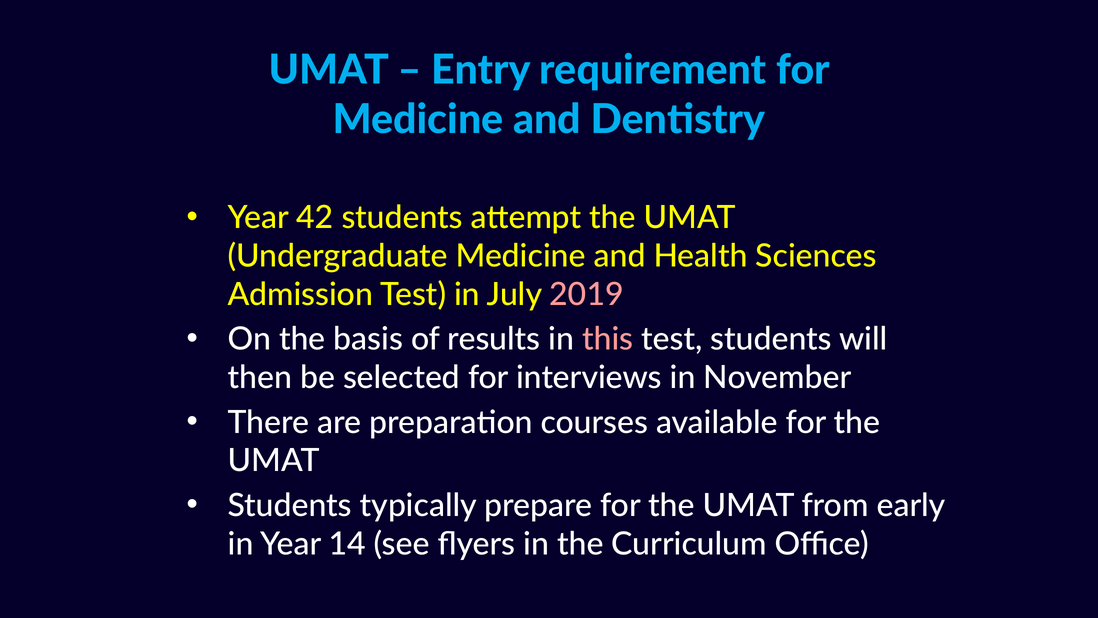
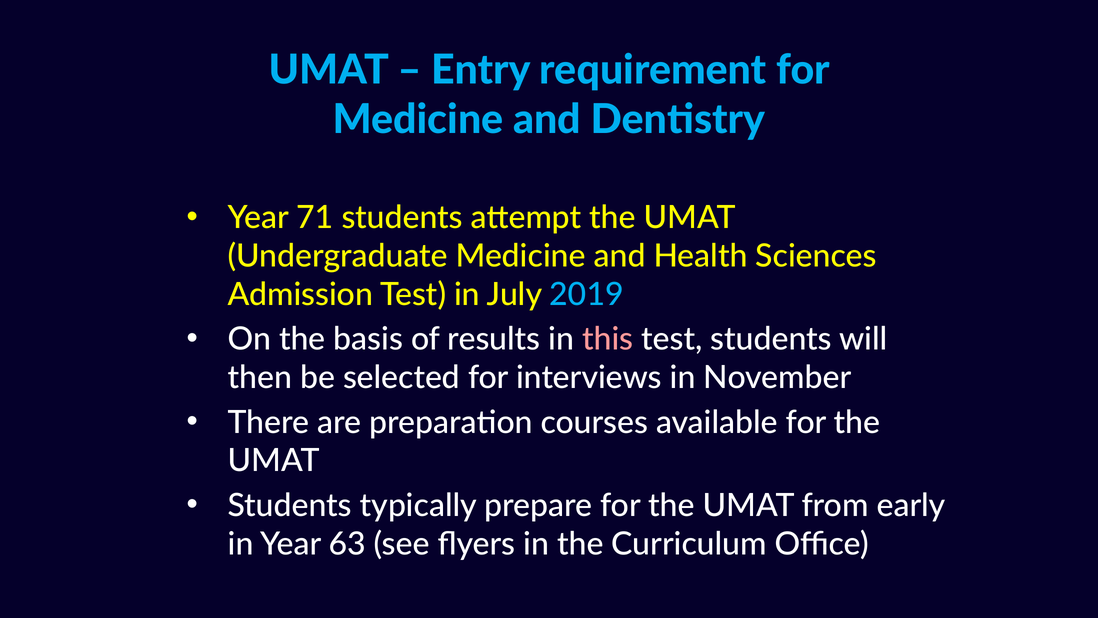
42: 42 -> 71 (315, 218)
2019 colour: pink -> light blue (587, 294)
14: 14 -> 63 (347, 544)
